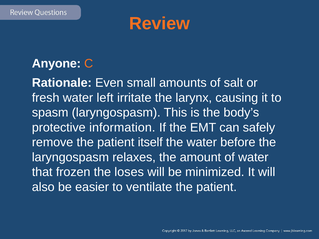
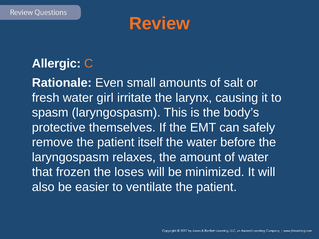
Anyone: Anyone -> Allergic (56, 64)
left: left -> girl (105, 98)
information: information -> themselves (122, 128)
